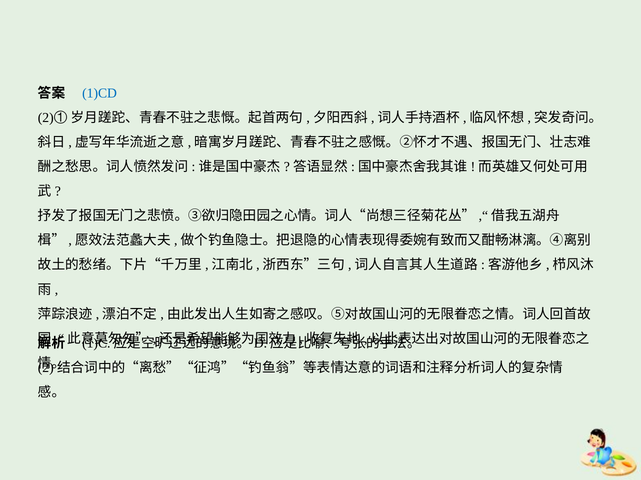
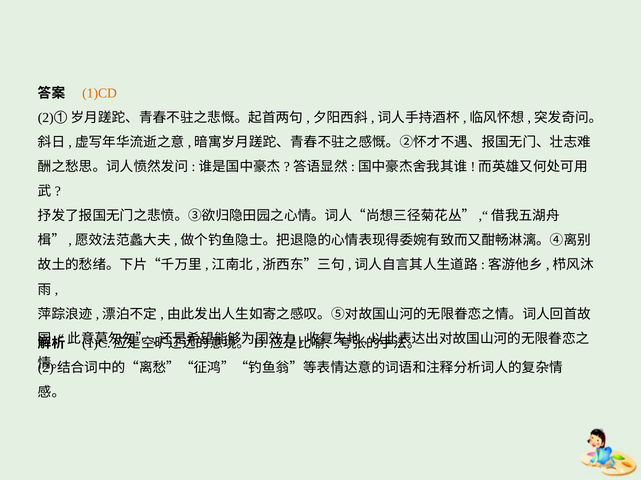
1)CD colour: blue -> orange (100, 93)
